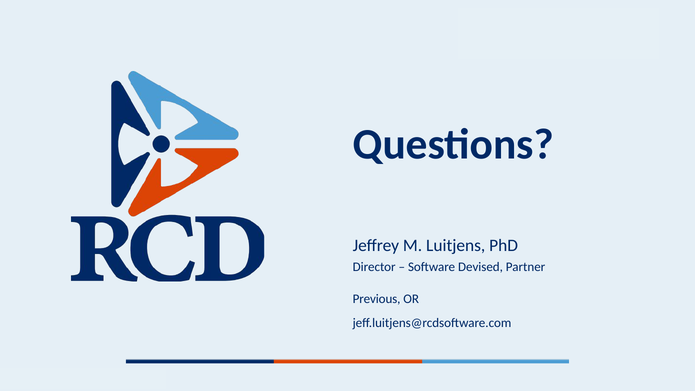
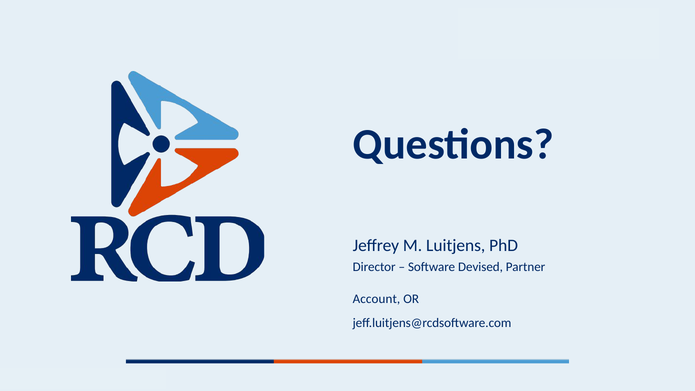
Previous: Previous -> Account (376, 299)
